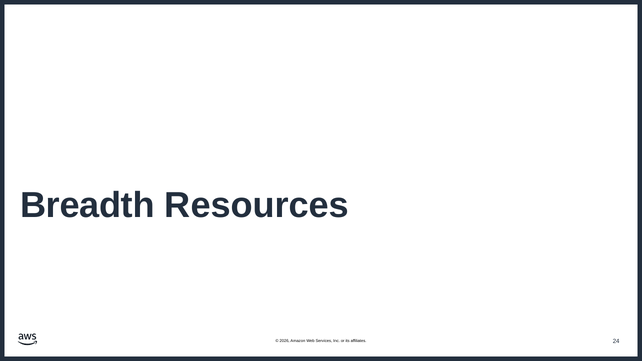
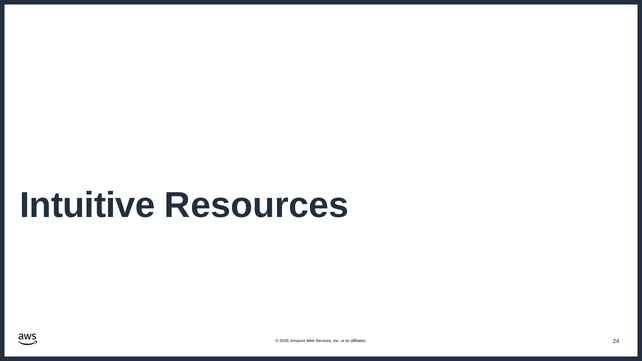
Breadth: Breadth -> Intuitive (87, 205)
